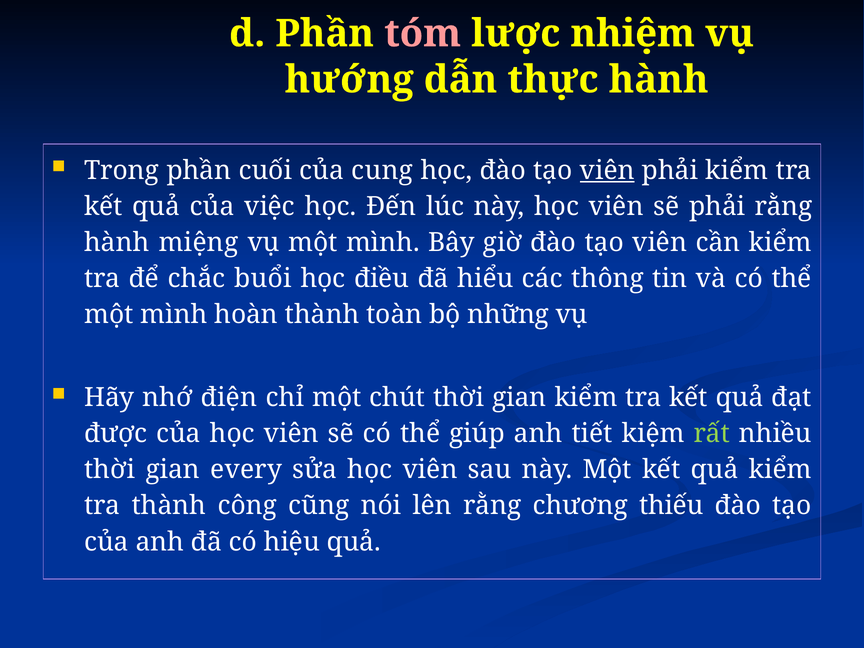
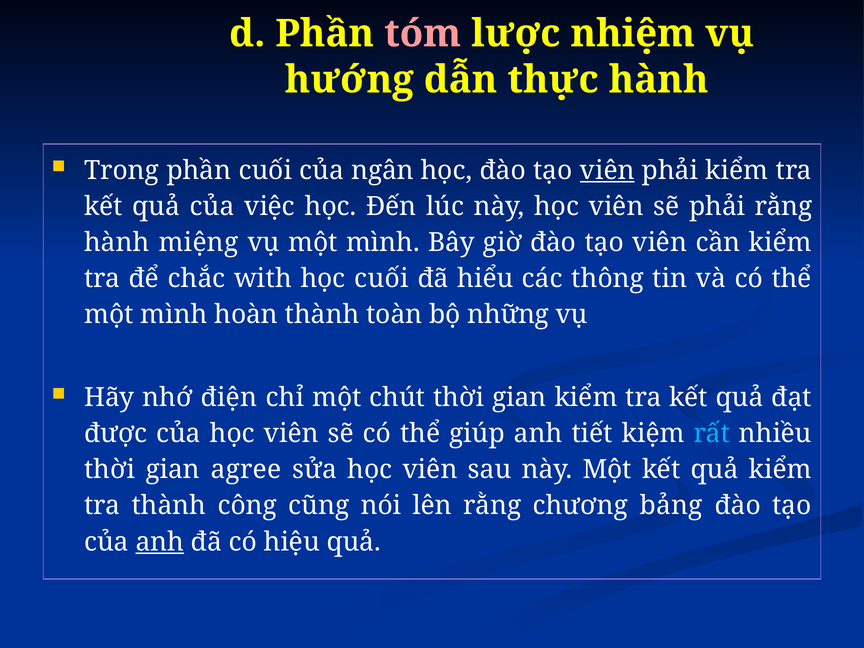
cung: cung -> ngân (382, 170)
buổi: buổi -> with (263, 279)
học điều: điều -> cuối (381, 279)
rất colour: light green -> light blue (712, 434)
every: every -> agree (246, 470)
thiếu: thiếu -> bảng (671, 506)
anh underline: none -> present (160, 542)
